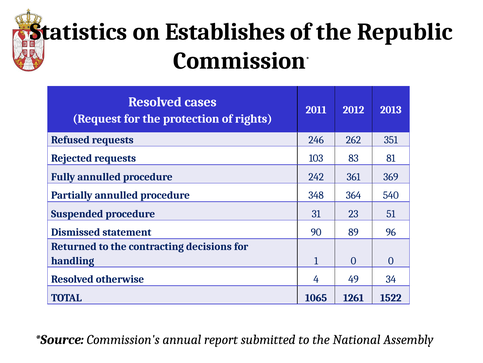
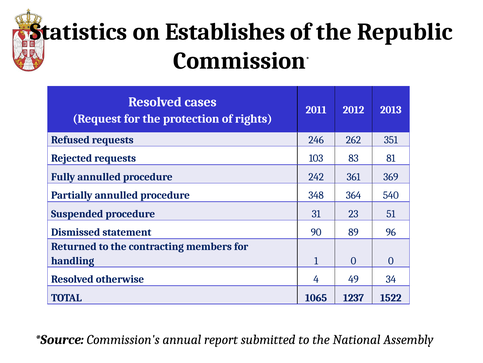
decisions: decisions -> members (209, 246)
1261: 1261 -> 1237 (354, 297)
